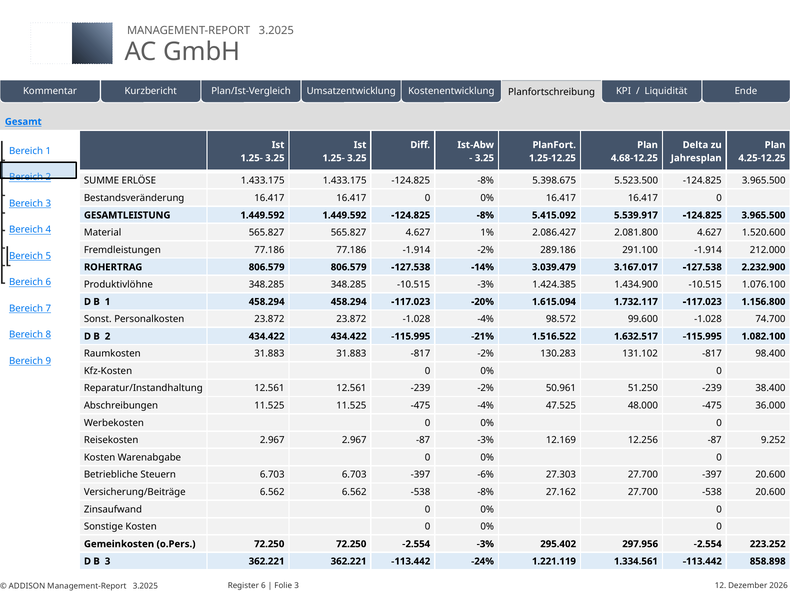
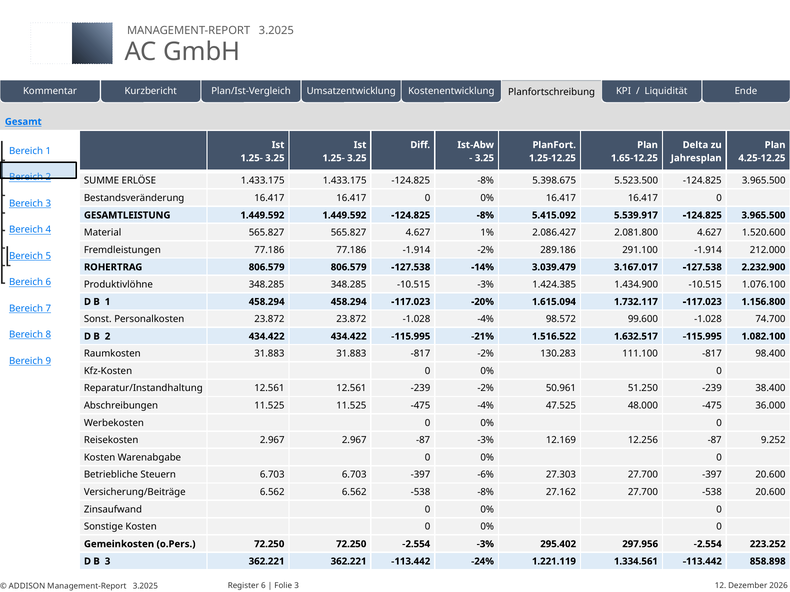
4.68-12.25: 4.68-12.25 -> 1.65-12.25 (634, 158)
131.102: 131.102 -> 111.100 (640, 354)
